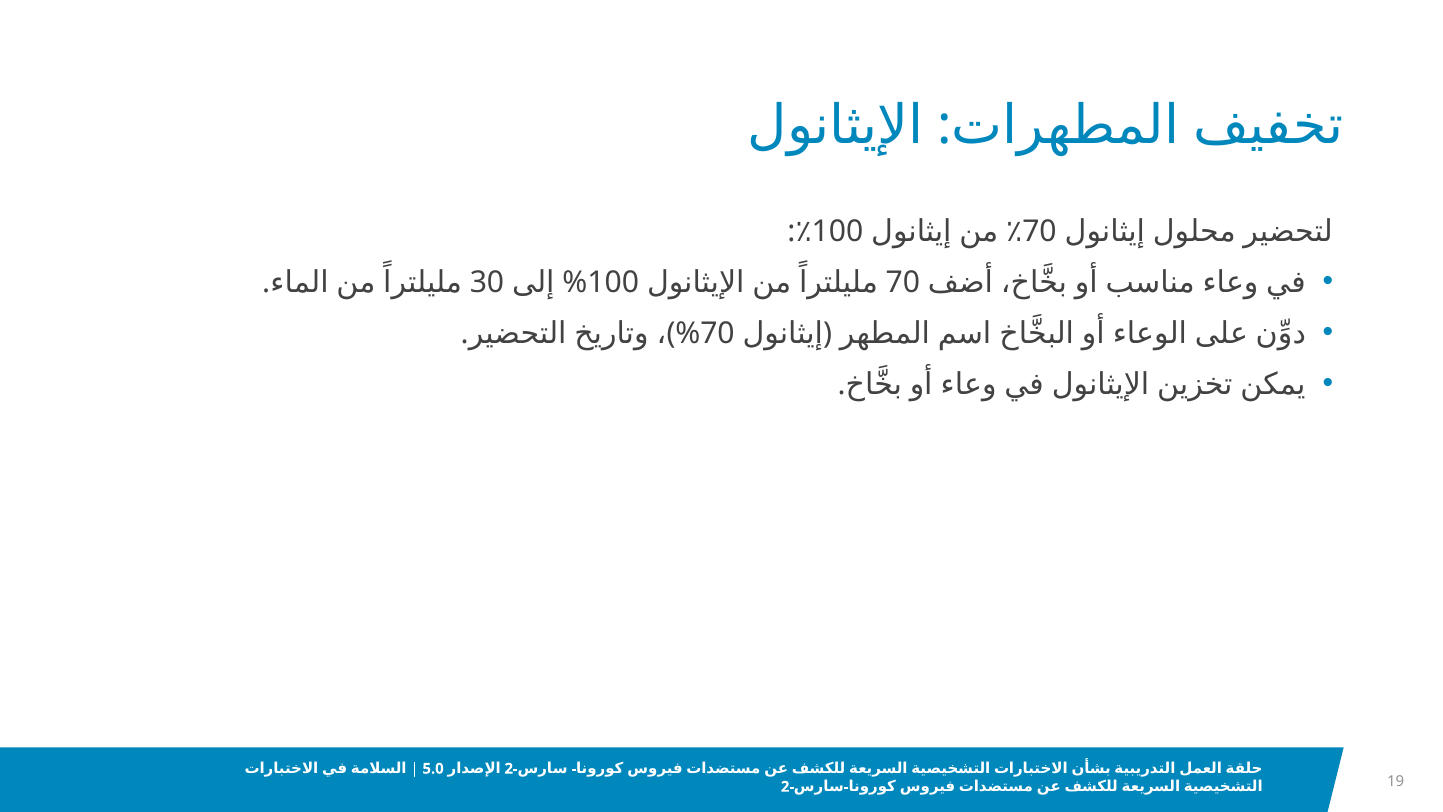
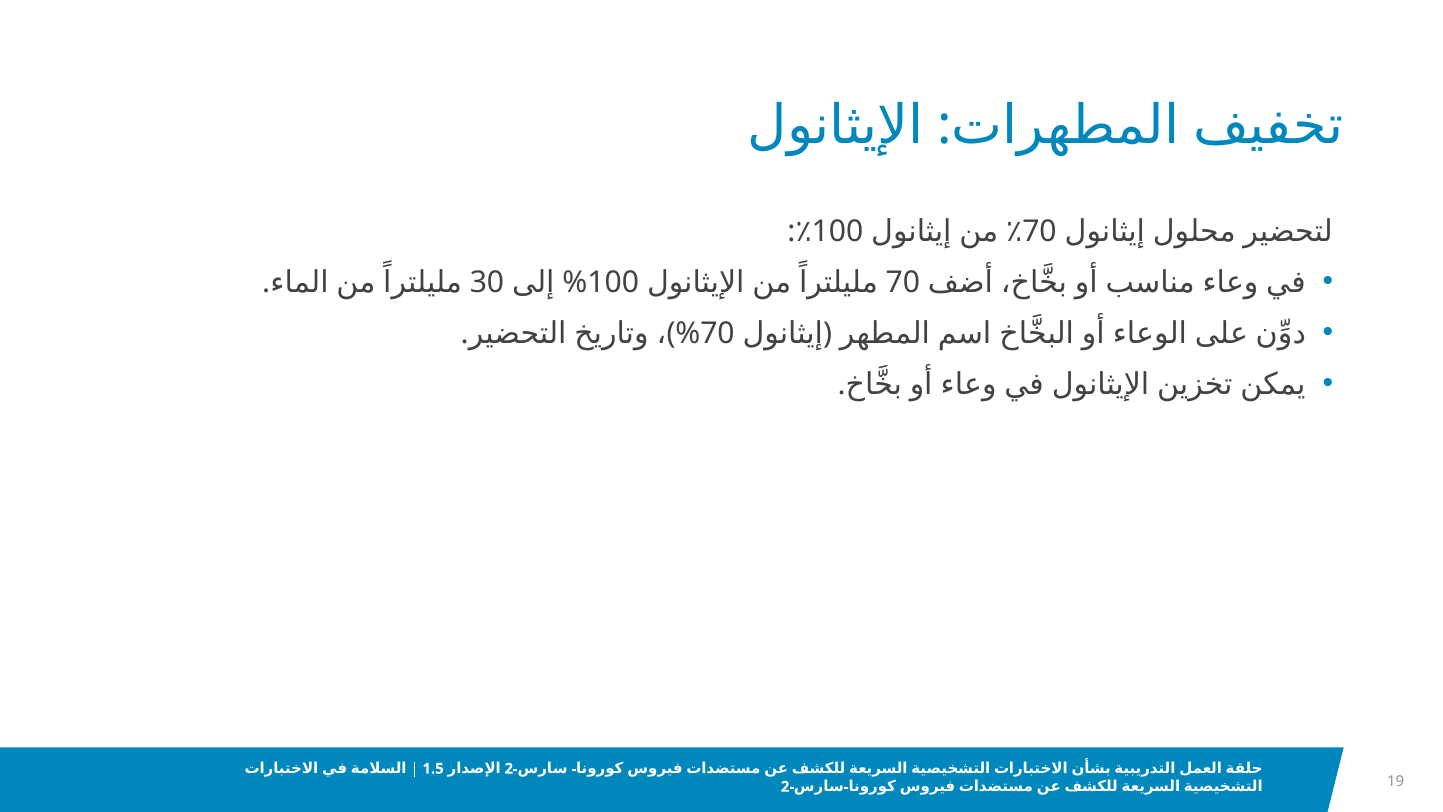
5.0: 5.0 -> 1.5 (433, 768)
